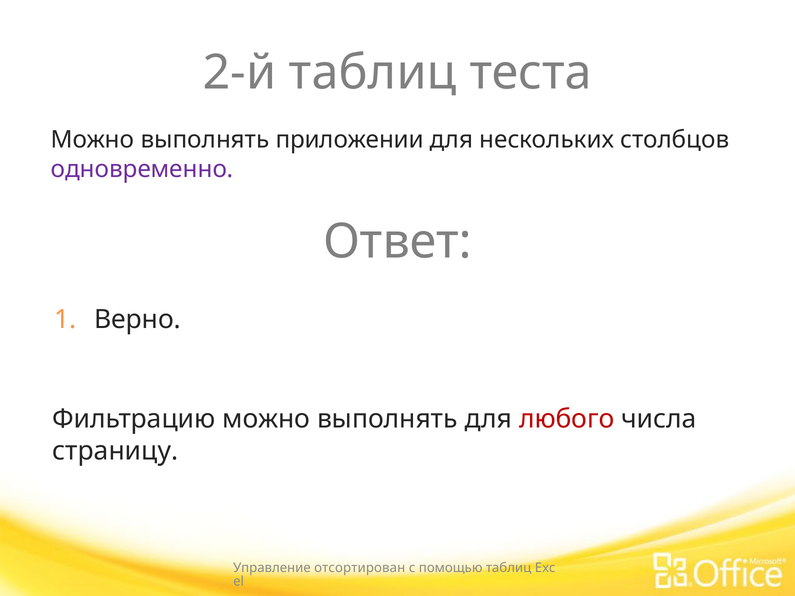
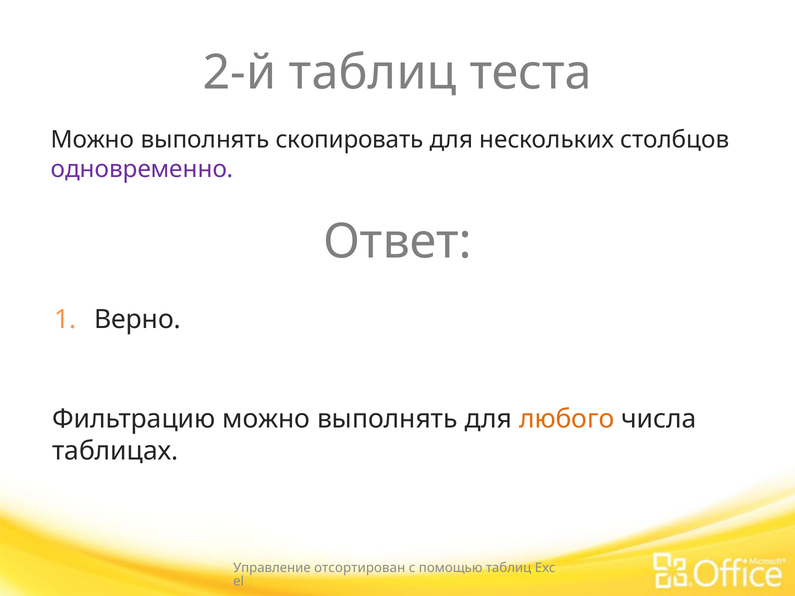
приложении: приложении -> скопировать (350, 140)
любого colour: red -> orange (567, 419)
страницу: страницу -> таблицах (115, 451)
